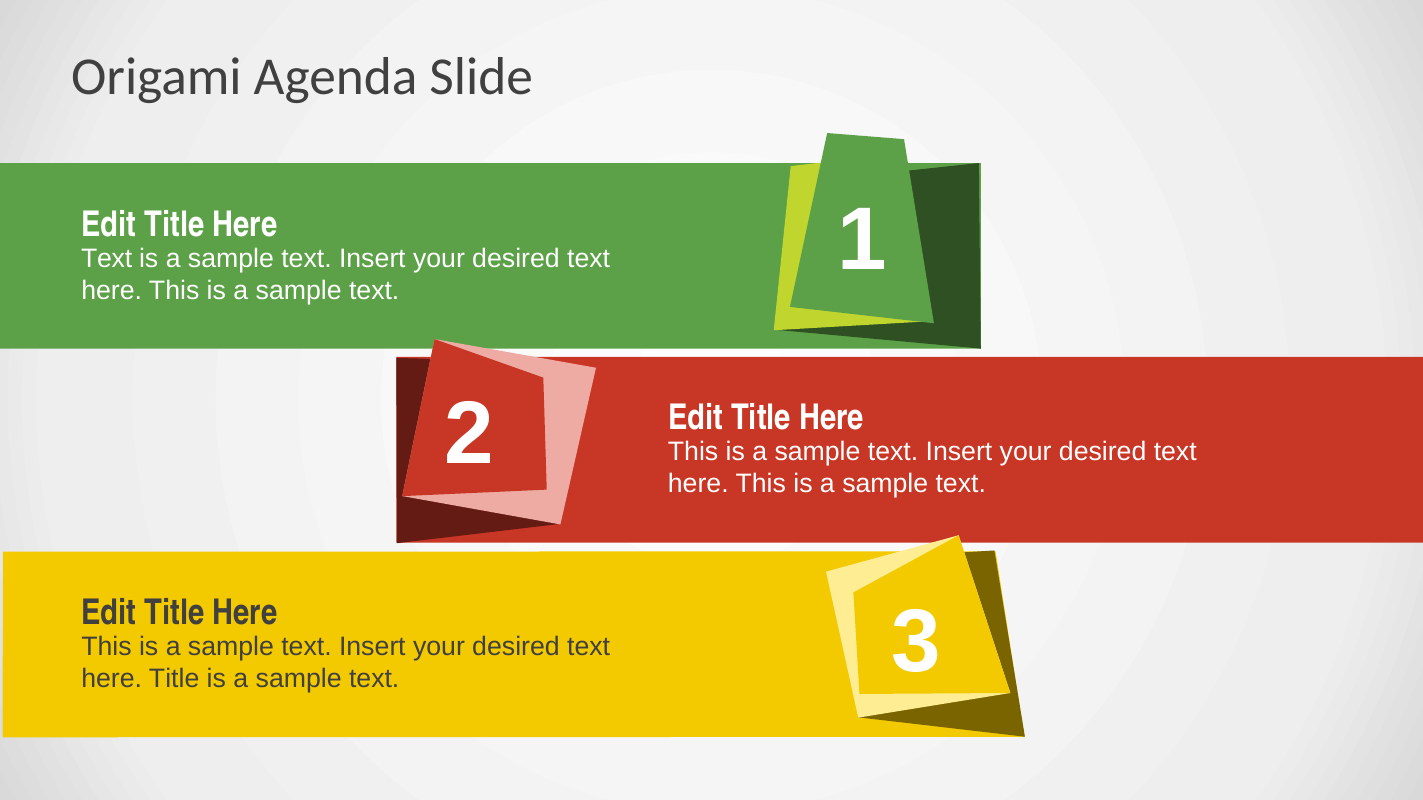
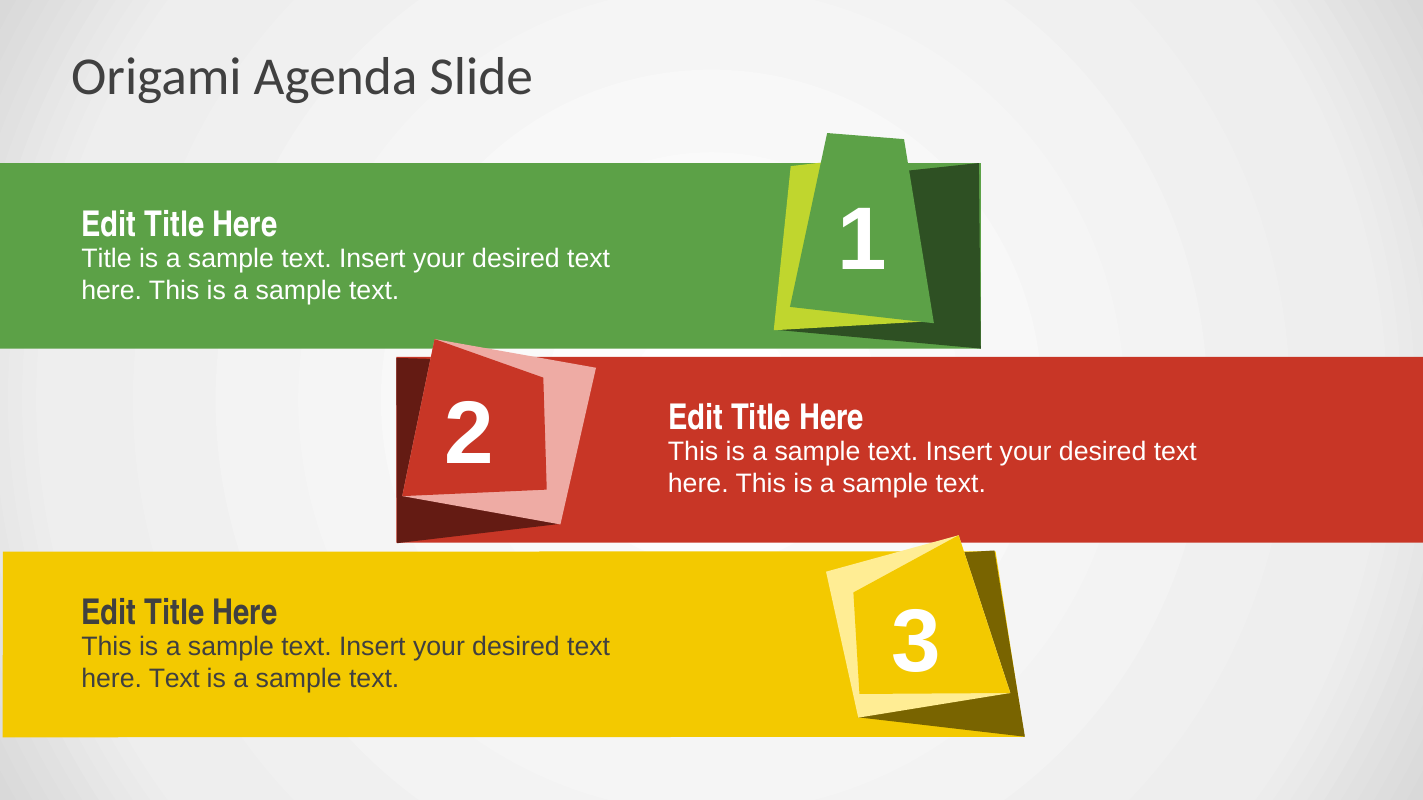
Text: Text -> Title (107, 259)
here Title: Title -> Text (174, 679)
